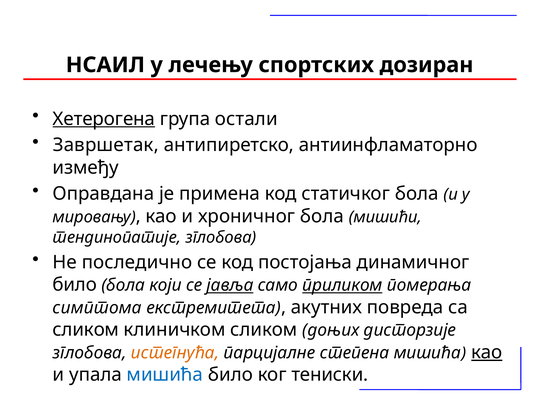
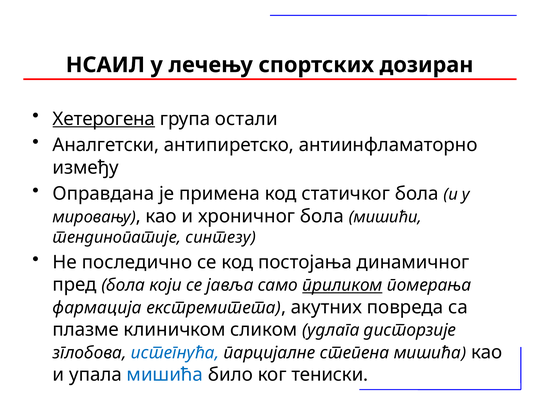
Завршетак: Завршетак -> Аналгетски (106, 145)
тендинопатије зглобова: зглобова -> синтезу (221, 237)
било: било -> пред (75, 285)
јавља underline: present -> none (230, 285)
симптома: симптома -> фармација (97, 308)
сликом: сликом -> плазме (86, 330)
доњих: доњих -> удлага (331, 330)
истегнућа colour: orange -> blue (175, 353)
као underline: present -> none (487, 352)
